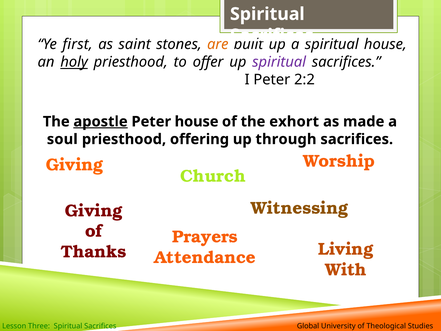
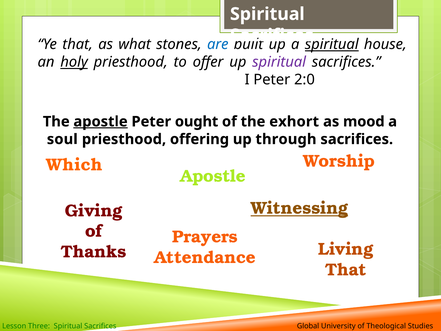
Ye first: first -> that (78, 44)
saint: saint -> what (135, 44)
are colour: orange -> blue (218, 44)
spiritual underline: none -> present (332, 44)
2:2: 2:2 -> 2:0 (304, 80)
Peter house: house -> ought (197, 121)
made: made -> mood (364, 121)
Giving: Giving -> Which (74, 165)
Church: Church -> Apostle (213, 176)
Witnessing underline: none -> present (299, 208)
With: With -> That (346, 270)
